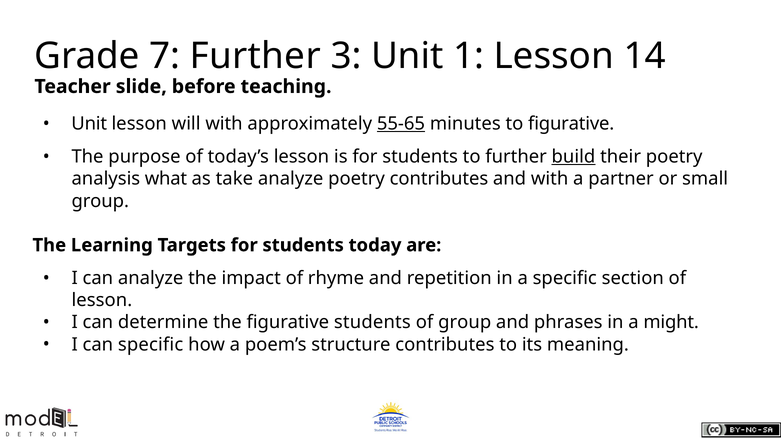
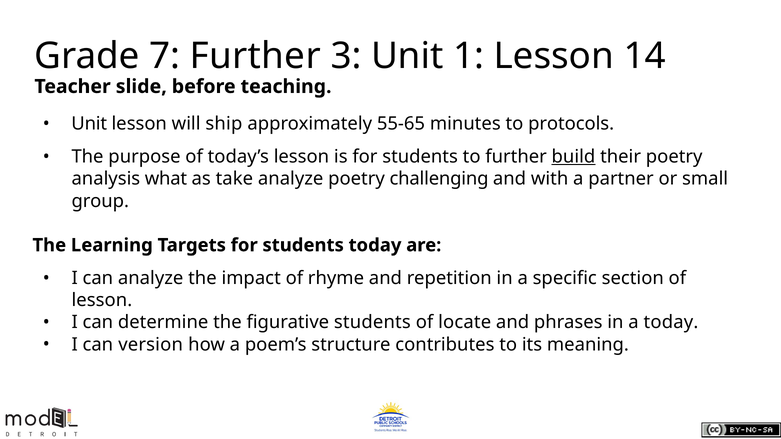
will with: with -> ship (224, 124)
55-65 underline: present -> none (401, 124)
to figurative: figurative -> protocols (571, 124)
poetry contributes: contributes -> challenging (439, 179)
of group: group -> locate (465, 323)
a might: might -> today (671, 323)
can specific: specific -> version (151, 345)
